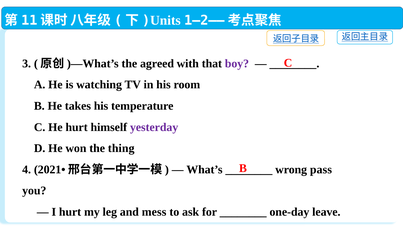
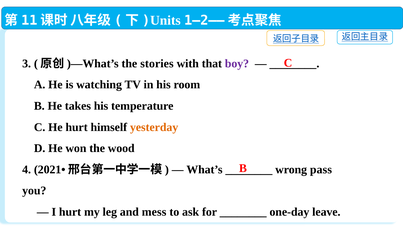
agreed: agreed -> stories (157, 63)
yesterday colour: purple -> orange (154, 127)
thing: thing -> wood (121, 148)
